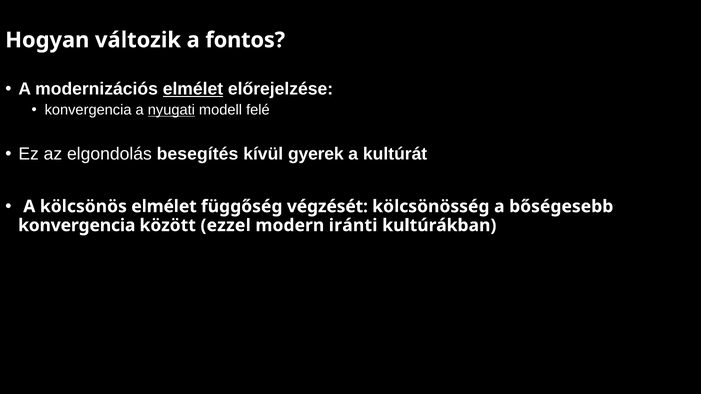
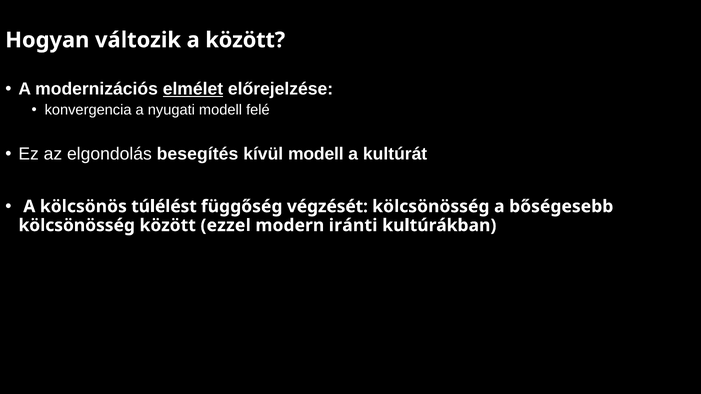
a fontos: fontos -> között (245, 40)
nyugati underline: present -> none (171, 110)
kívül gyerek: gyerek -> modell (316, 154)
kölcsönös elmélet: elmélet -> túlélést (164, 207)
konvergencia: konvergencia -> kölcsönösség (77, 226)
